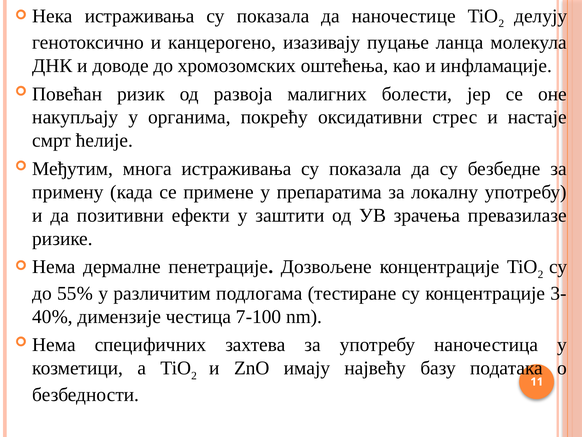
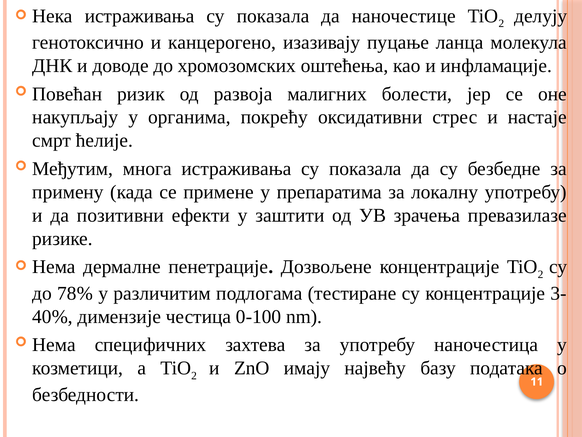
55%: 55% -> 78% (75, 293)
7-100: 7-100 -> 0-100 (259, 316)
